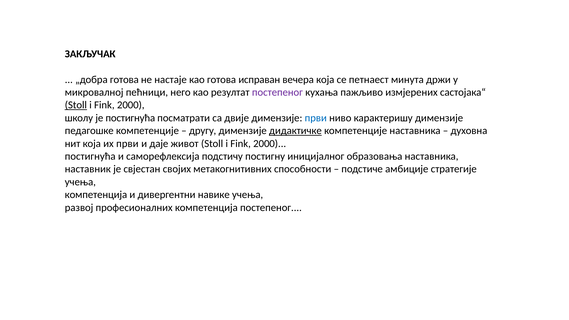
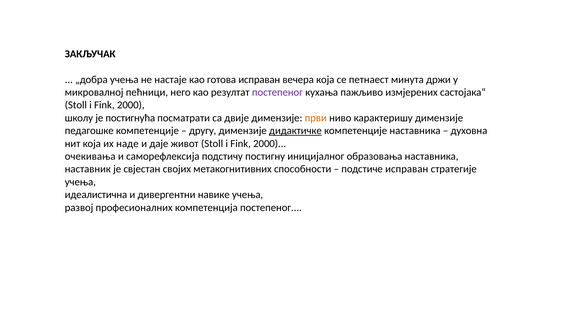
„добра готова: готова -> учења (124, 80)
Stoll underline: present -> none (76, 105)
први colour: blue -> orange (316, 118)
их први: први -> наде (127, 144)
постигнућа: постигнућа -> очекивања (90, 156)
подстиче амбиције: амбиције -> исправан (407, 169)
компетенција: компетенција -> идеалистична (96, 195)
